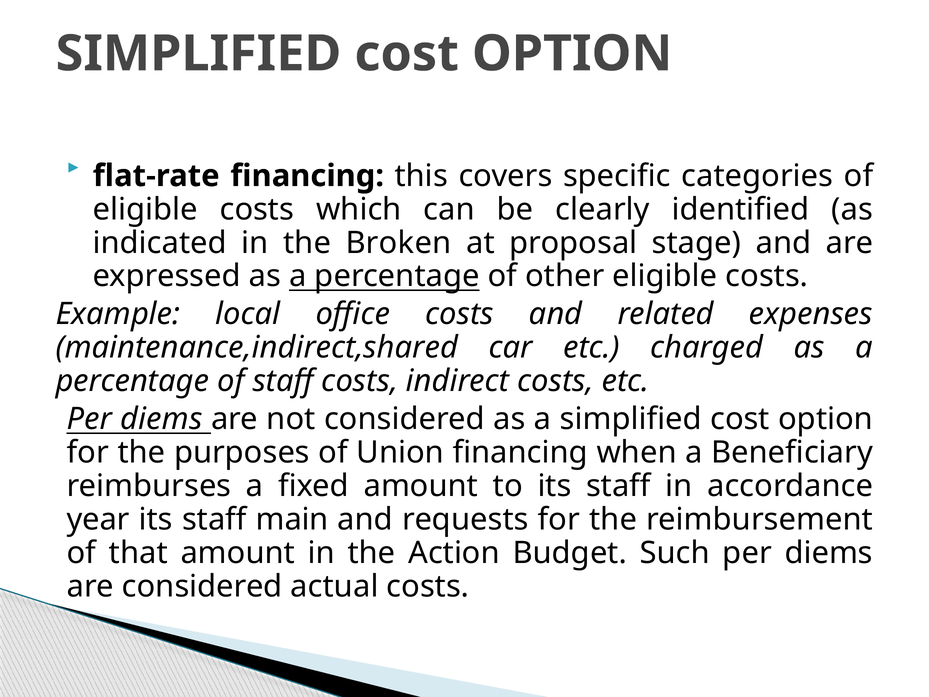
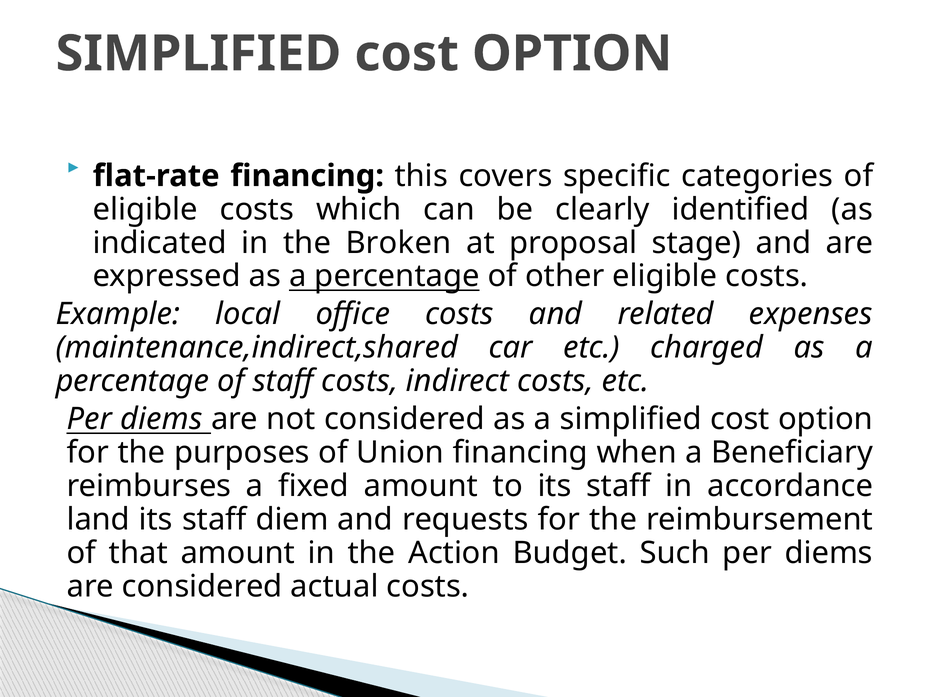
year: year -> land (98, 519)
main: main -> diem (292, 519)
